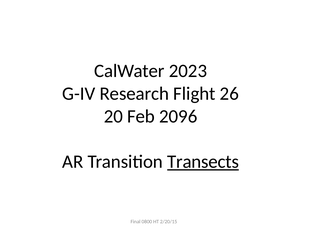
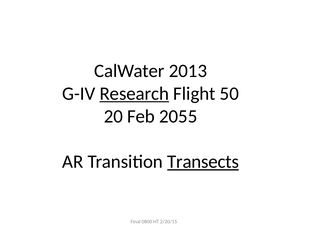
2023: 2023 -> 2013 (188, 71)
Research underline: none -> present (134, 94)
26: 26 -> 50 (229, 94)
2096: 2096 -> 2055 (178, 116)
